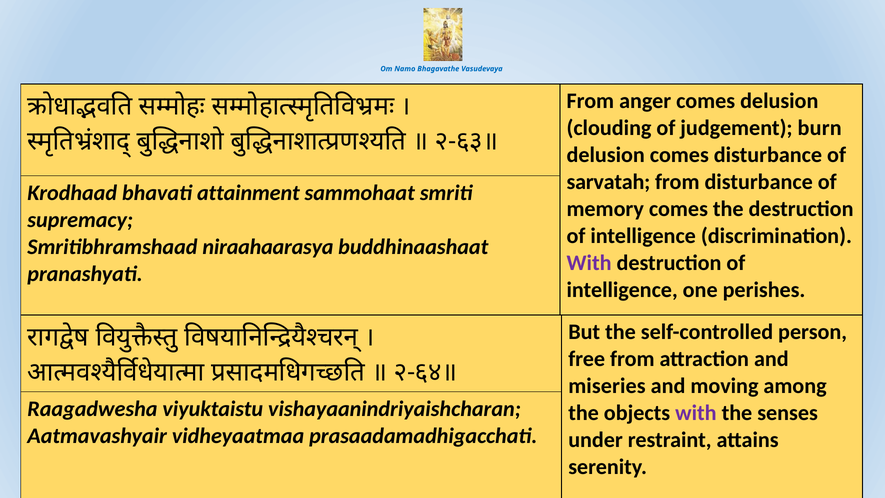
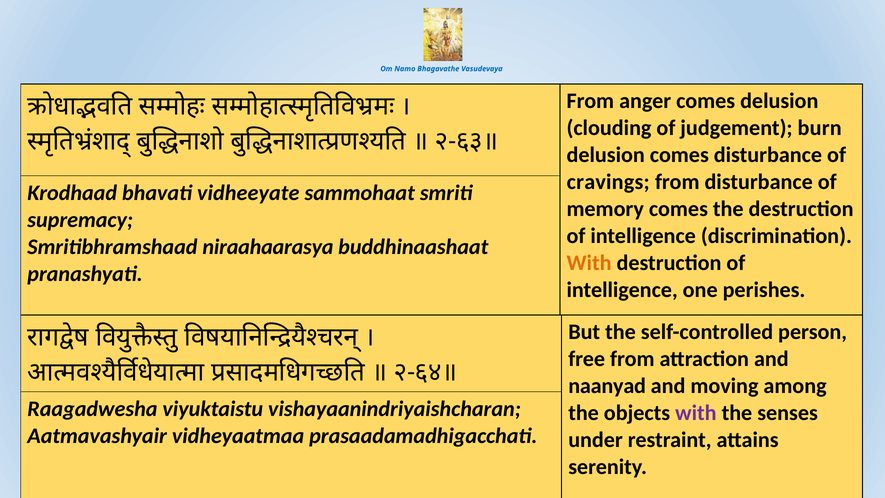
sarvatah: sarvatah -> cravings (608, 182)
attainment: attainment -> vidheeyate (248, 193)
With colour: purple -> orange (589, 263)
miseries: miseries -> naanyad (607, 386)
